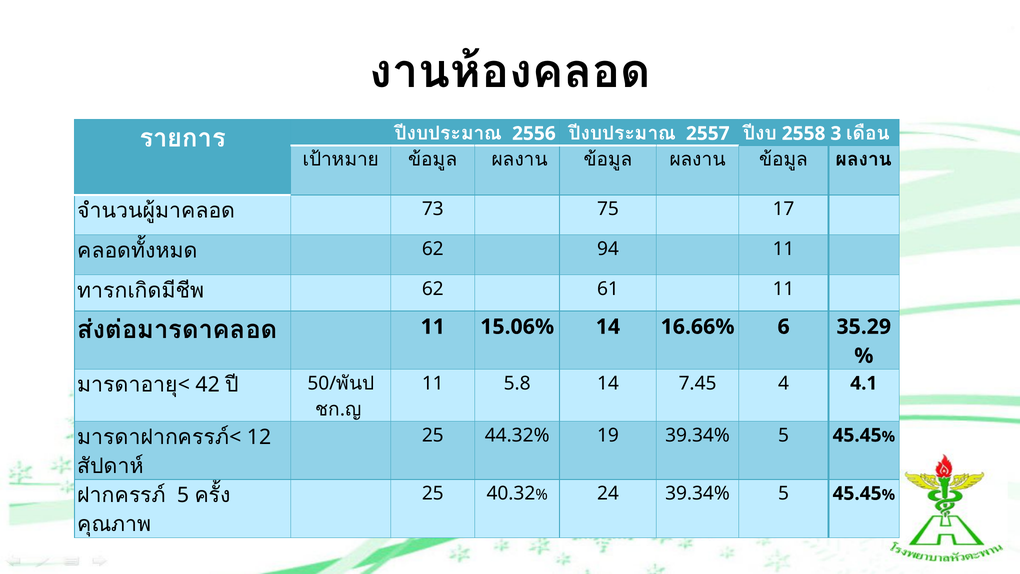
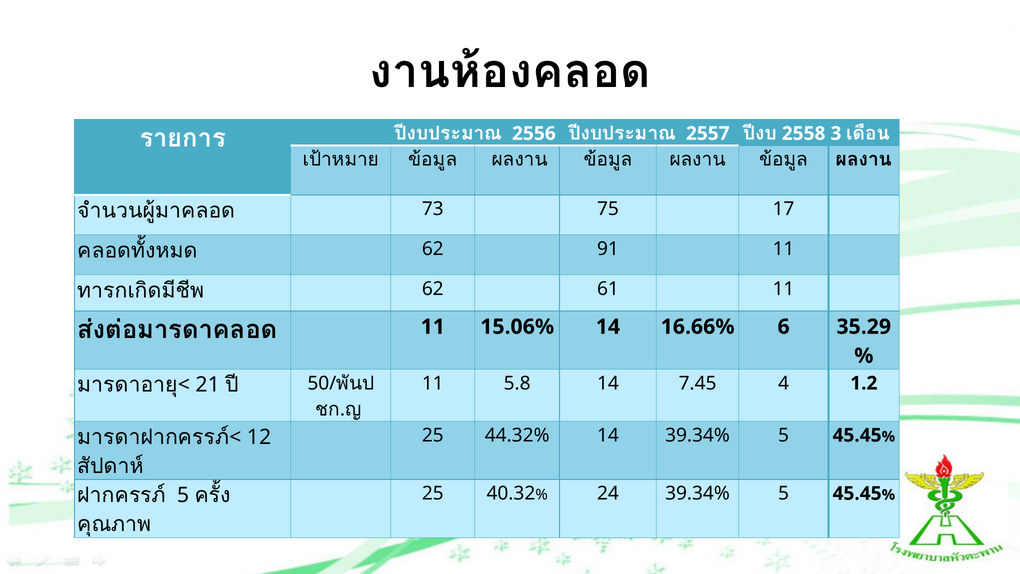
94: 94 -> 91 (608, 249)
4.1: 4.1 -> 1.2 (864, 383)
42: 42 -> 21 (208, 385)
44.32% 19: 19 -> 14 (608, 435)
